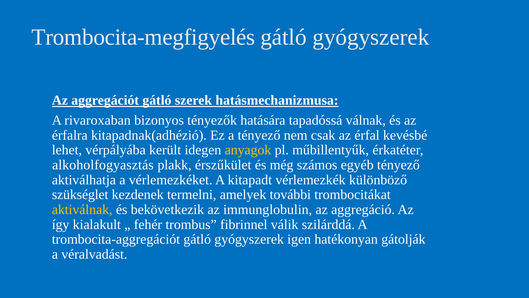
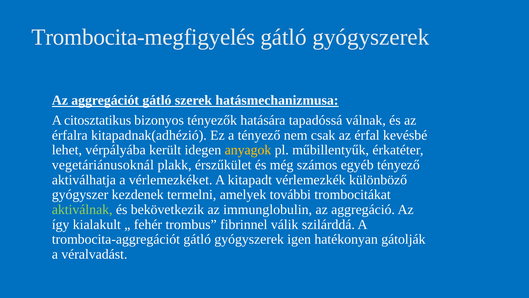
rivaroxaban: rivaroxaban -> citosztatikus (98, 120)
alkoholfogyasztás: alkoholfogyasztás -> vegetáriánusoknál (103, 165)
szükséglet: szükséglet -> gyógyszer (80, 194)
aktiválnak colour: yellow -> light green (82, 209)
